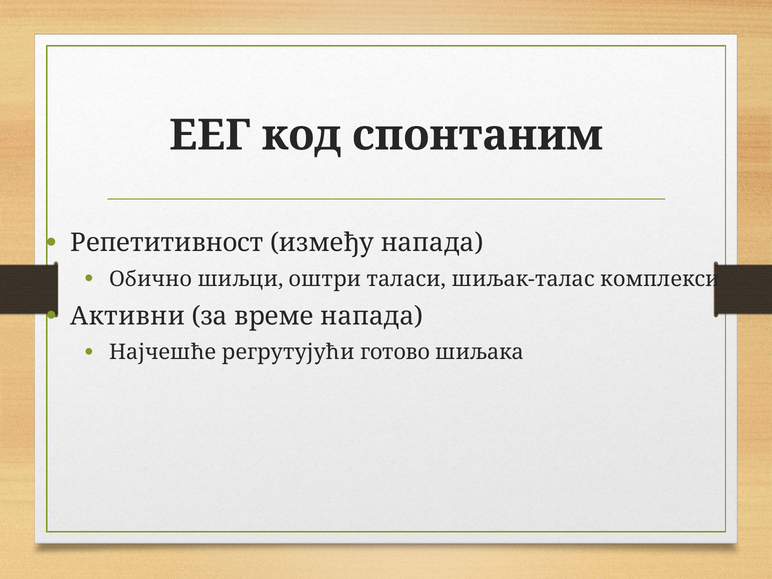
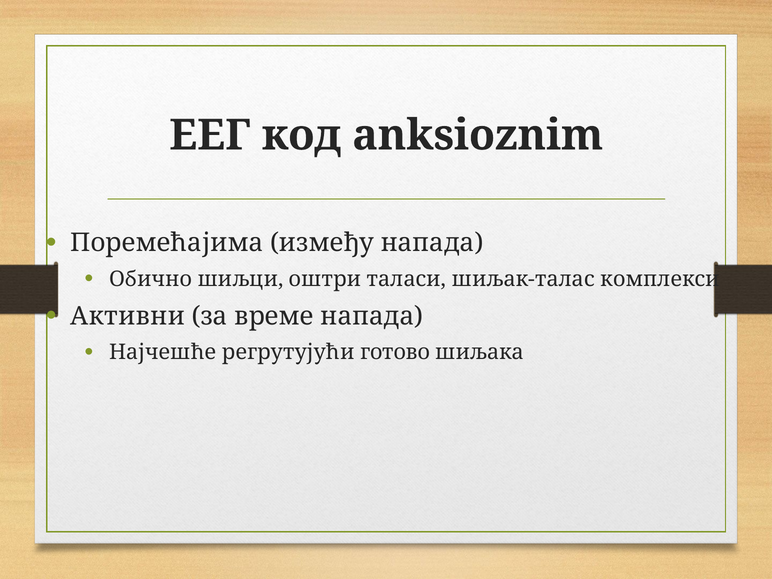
спонтаним: спонтаним -> anksioznim (478, 135)
Репетитивност: Репетитивност -> Поремећајима (167, 243)
